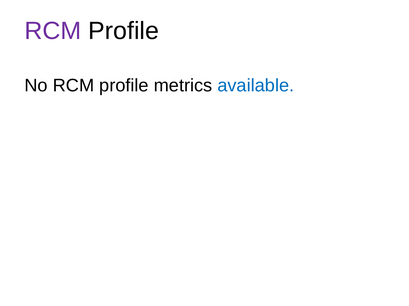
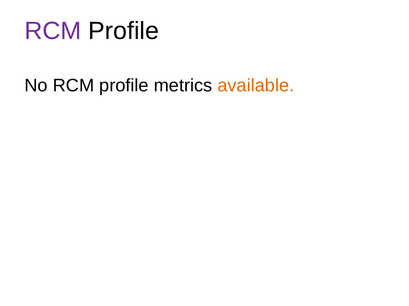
available colour: blue -> orange (256, 86)
